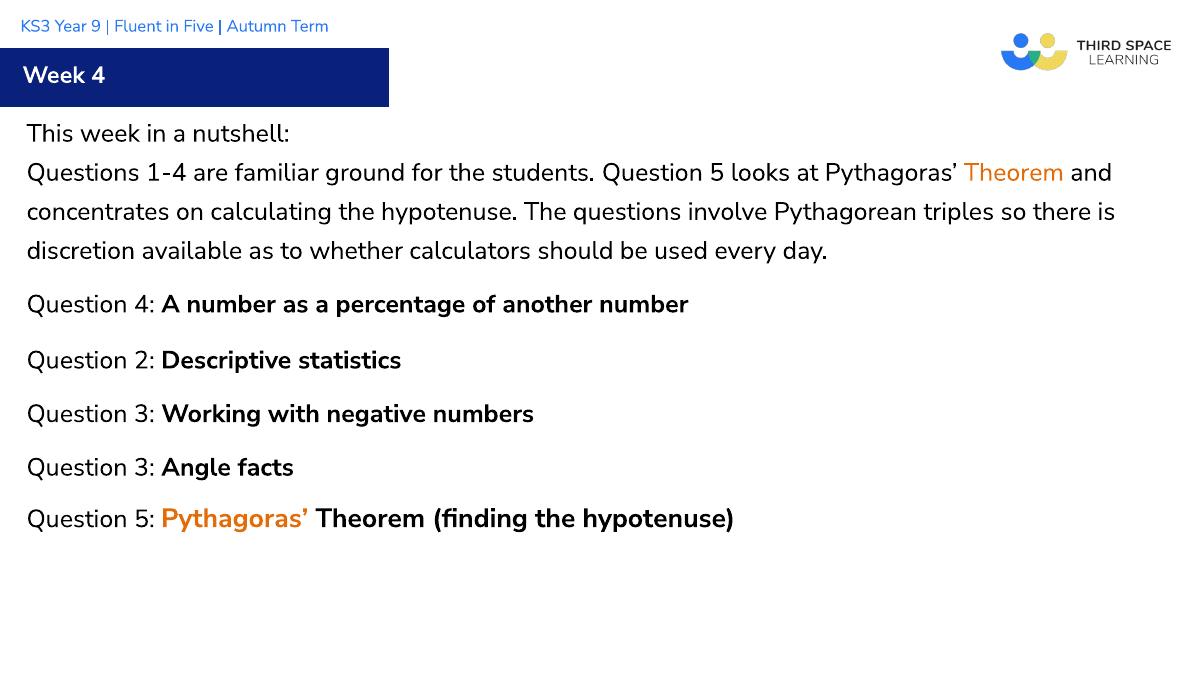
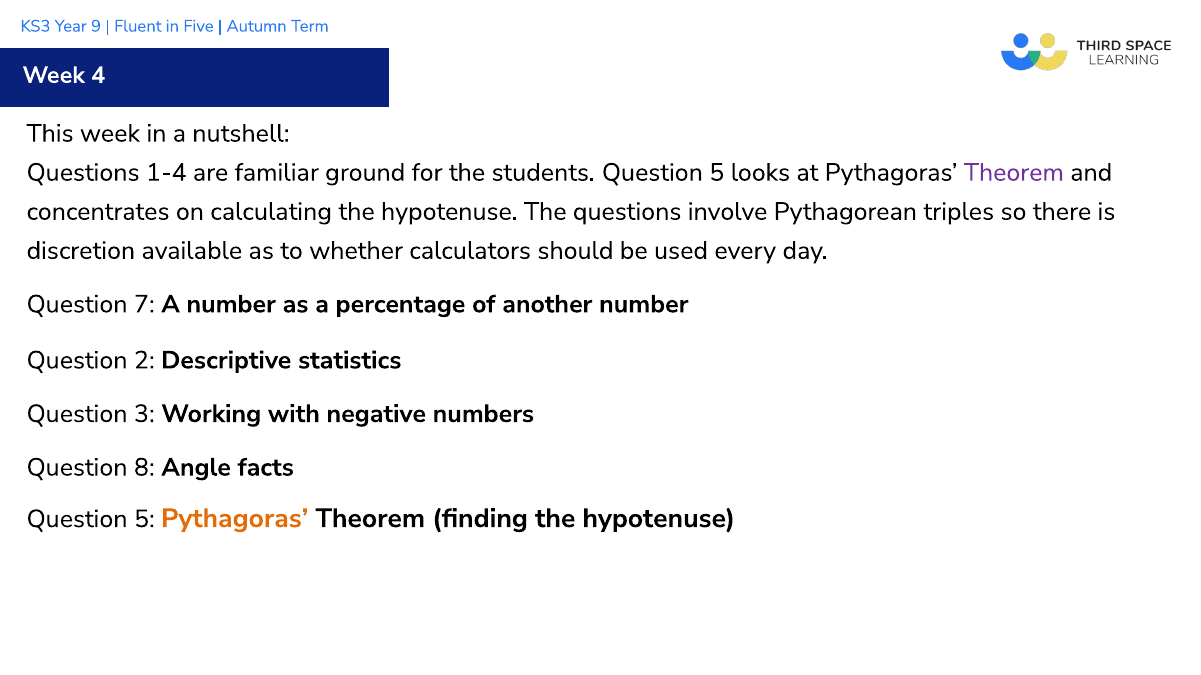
Theorem colour: orange -> purple (1014, 173)
Question 4: 4 -> 7 (144, 304)
3: 3 -> 8 (144, 468)
